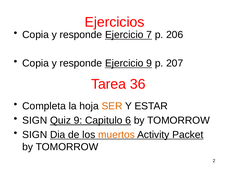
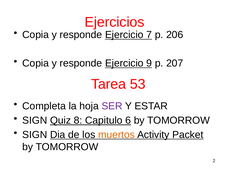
36: 36 -> 53 (138, 84)
SER colour: orange -> purple (112, 106)
Quiz 9: 9 -> 8 (78, 120)
